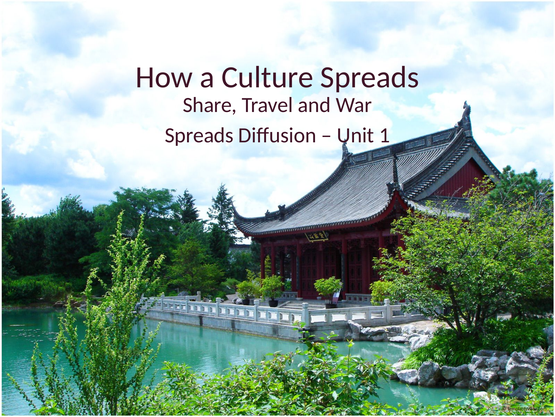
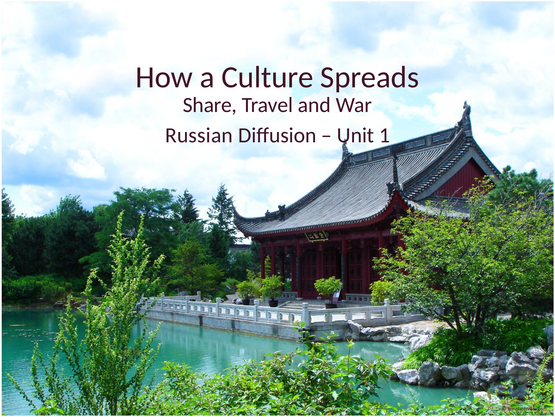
Spreads: Spreads -> Russian (199, 135)
